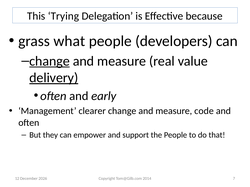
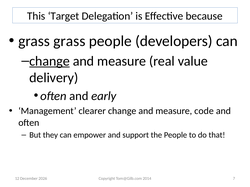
Trying: Trying -> Target (64, 16)
grass what: what -> grass (69, 41)
delivery underline: present -> none (54, 78)
